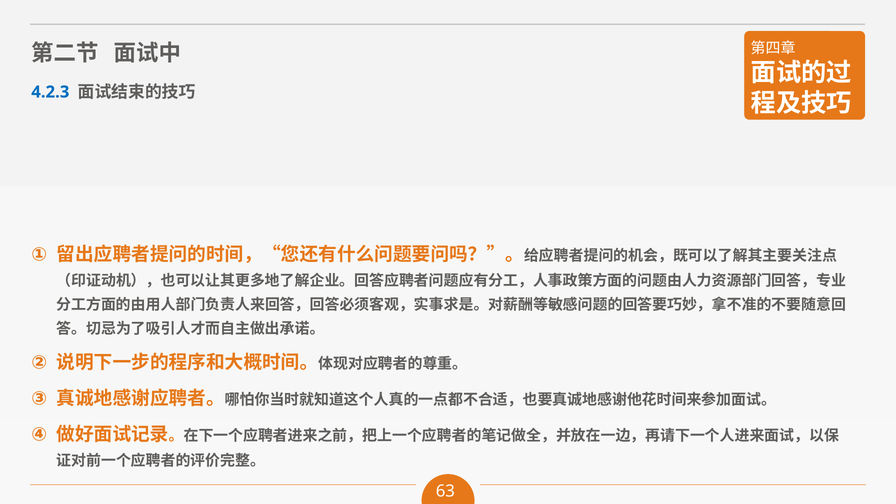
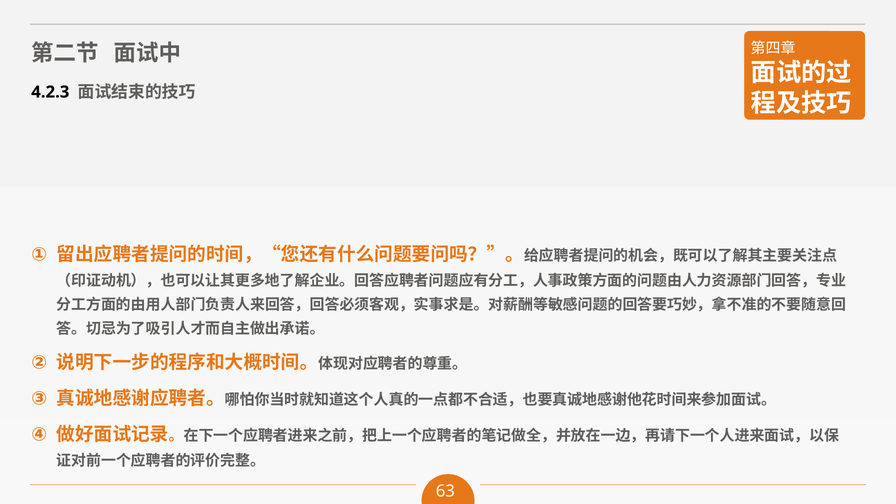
4.2.3 colour: blue -> black (50, 92)
